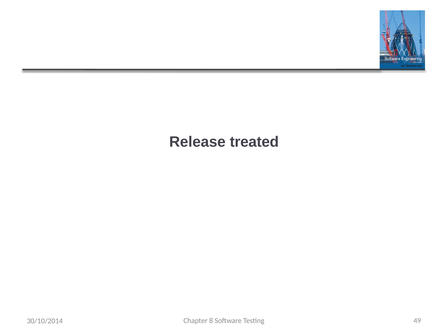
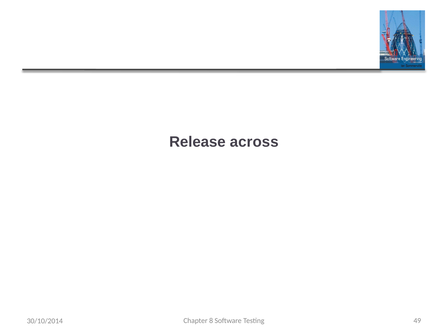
treated: treated -> across (254, 142)
